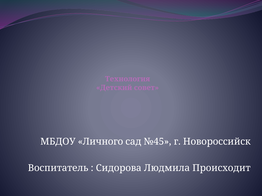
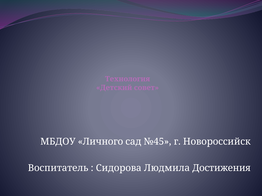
Происходит: Происходит -> Достижения (222, 168)
